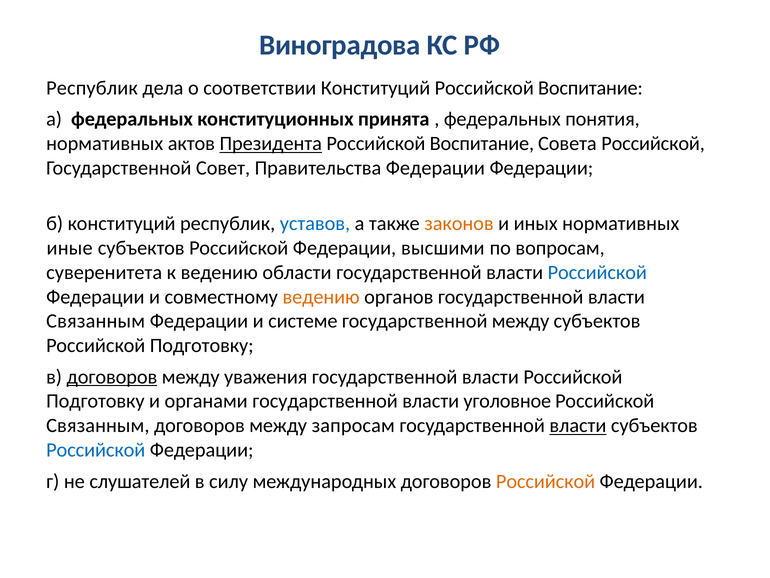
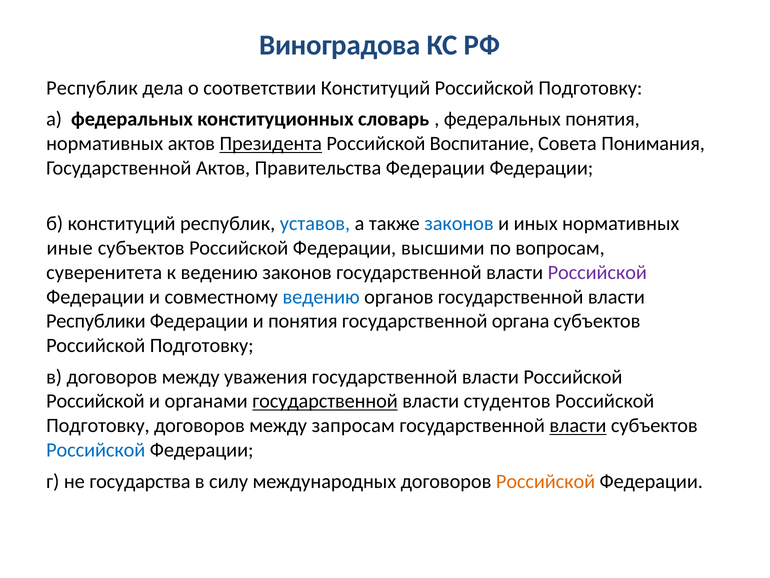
Воспитание: Воспитание -> Подготовку (590, 88)
принята: принята -> словарь (394, 119)
Совета Российской: Российской -> Понимания (653, 144)
Государственной Совет: Совет -> Актов (223, 168)
законов colour: orange -> blue (459, 223)
ведению области: области -> законов (297, 272)
Российской colour: blue -> purple (597, 272)
ведению colour: orange -> blue (321, 297)
Связанным: Связанным -> Республики (96, 321)
и системе: системе -> понятия (303, 321)
государственной между: между -> органа (521, 321)
договоров underline: present -> none (112, 377)
Подготовку: Подготовку -> Российской (95, 401)
государственной underline: none -> present (325, 401)
уголовное: уголовное -> студентов (507, 401)
Связанным: Связанным -> Подготовку (98, 425)
слушателей: слушателей -> государства (140, 481)
